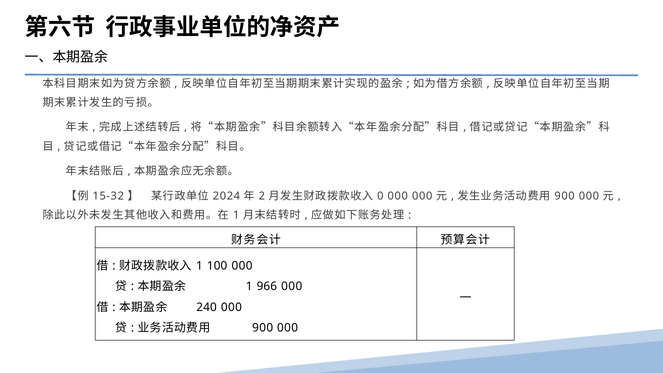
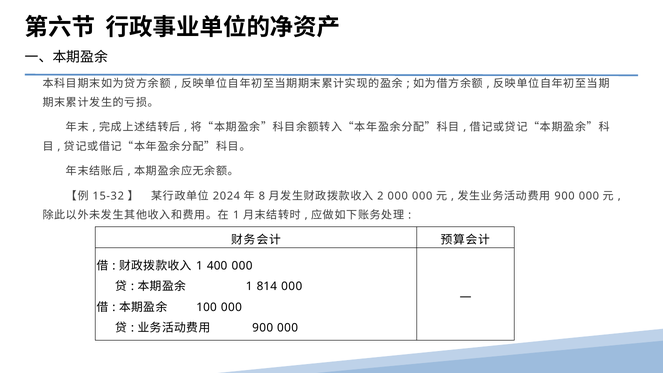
2: 2 -> 8 (262, 196)
0: 0 -> 2 (380, 196)
100: 100 -> 400 (217, 266)
966: 966 -> 814 (267, 287)
240: 240 -> 100 (207, 307)
